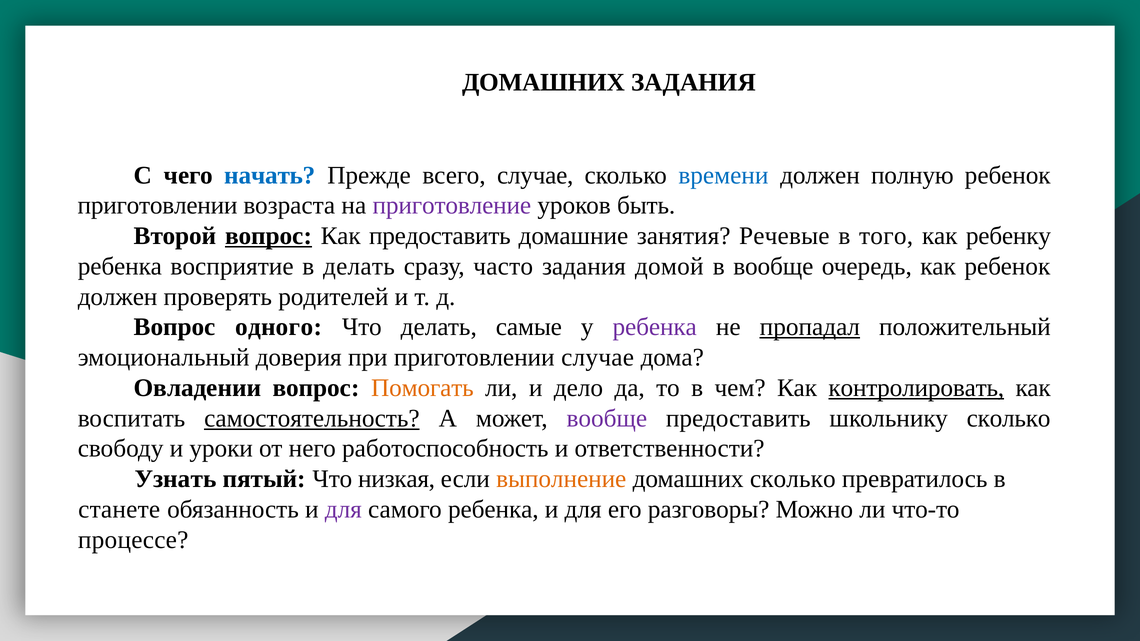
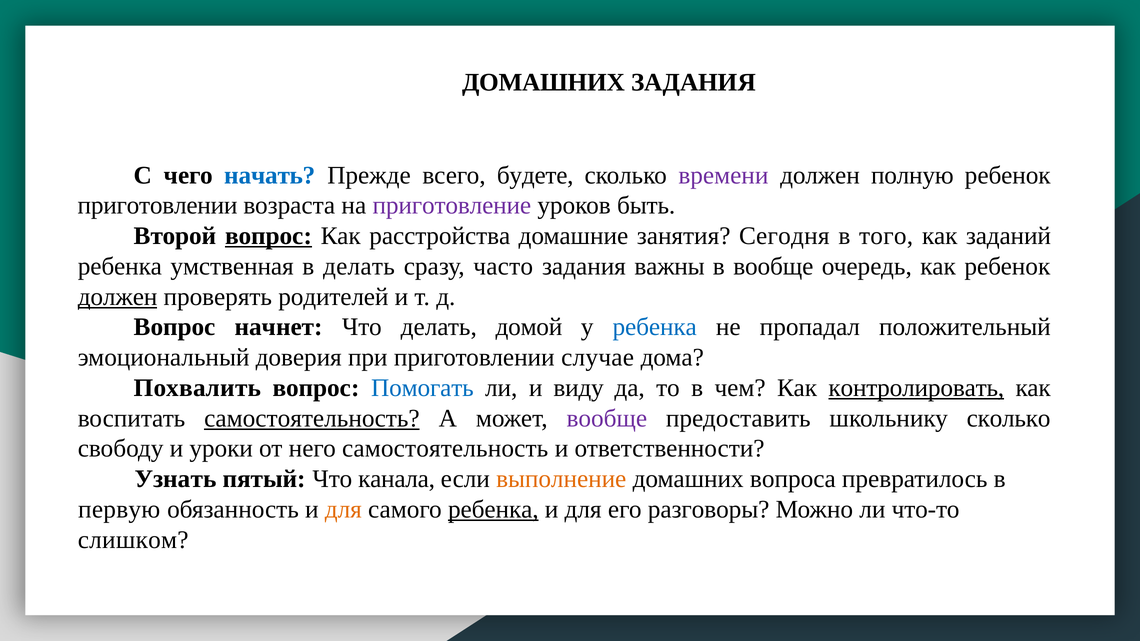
всего случае: случае -> будете (535, 175)
времени colour: blue -> purple (723, 175)
Как предоставить: предоставить -> расстройства (440, 236)
Речевые: Речевые -> Сегодня (784, 236)
ребенку: ребенку -> заданий (1008, 236)
восприятие: восприятие -> умственная (232, 266)
домой: домой -> важны (670, 266)
должен underline: none -> present (118, 297)
одного: одного -> начнет (279, 327)
самые: самые -> домой (529, 327)
ребенка colour: purple -> blue (655, 327)
пропадал underline: present -> none (810, 327)
Овладении: Овладении -> Похвалить (197, 388)
Помогать colour: orange -> blue (422, 388)
дело: дело -> виду (579, 388)
него работоспособность: работоспособность -> самостоятельность (445, 449)
низкая: низкая -> канала (397, 479)
домашних сколько: сколько -> вопроса (793, 479)
станете: станете -> первую (119, 510)
для colour: purple -> orange (343, 510)
ребенка underline: none -> present (493, 510)
процессе: процессе -> слишком (133, 540)
